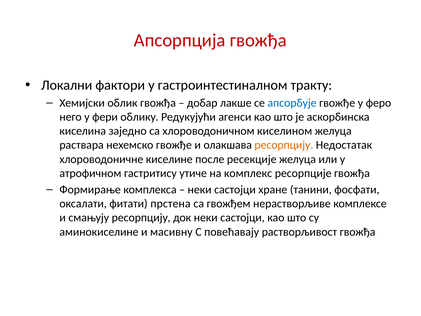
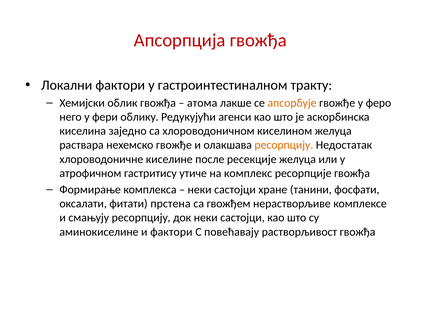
добар: добар -> атома (202, 103)
апсорбује colour: blue -> orange (292, 103)
и масивну: масивну -> фактори (171, 232)
